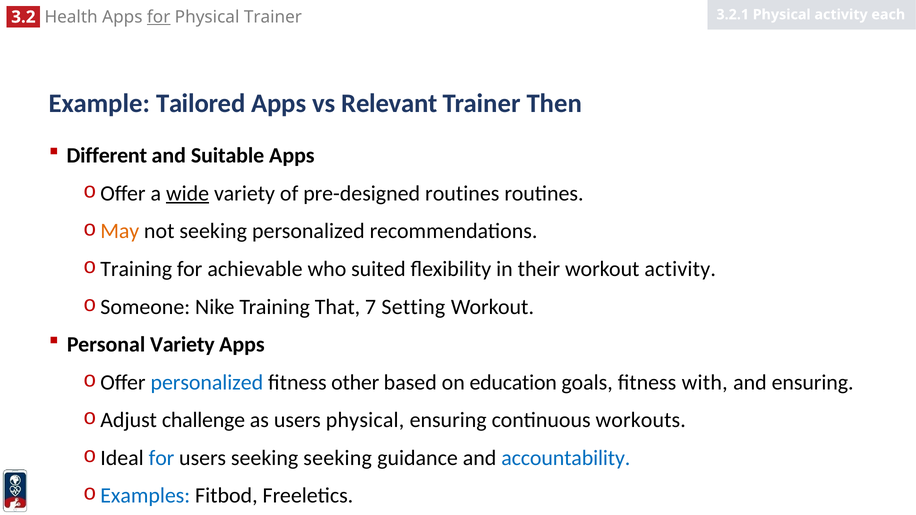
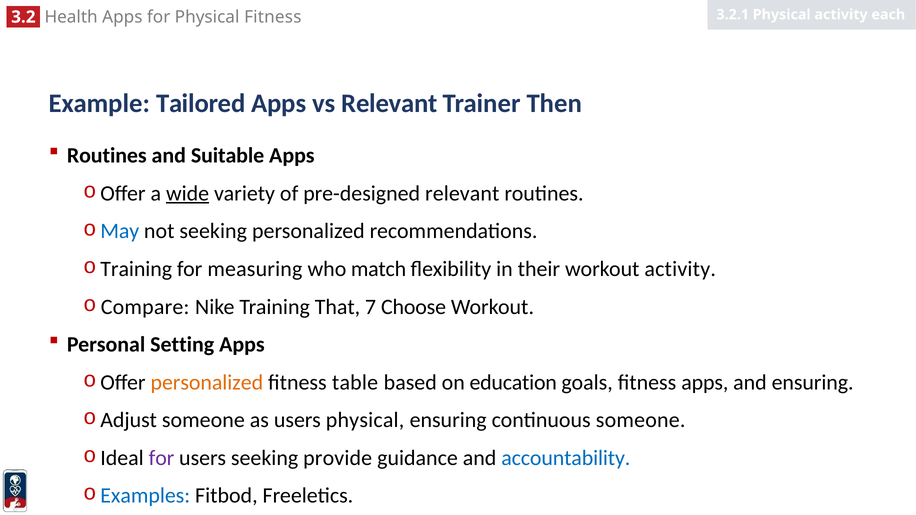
for underline: present -> none (159, 17)
Physical Trainer: Trainer -> Fitness (273, 17)
Different: Different -> Routines (107, 156)
pre-designed routines: routines -> relevant (462, 194)
May colour: orange -> blue (120, 231)
achievable: achievable -> measuring (255, 269)
suited: suited -> match (379, 269)
Someone: Someone -> Compare (145, 307)
Setting: Setting -> Choose (414, 307)
Personal Variety: Variety -> Setting (182, 345)
personalized colour: blue -> orange (207, 382)
other: other -> table (355, 382)
fitness with: with -> apps (705, 382)
Adjust challenge: challenge -> someone (203, 420)
continuous workouts: workouts -> someone (641, 420)
for colour: blue -> purple (162, 458)
seeking seeking: seeking -> provide (338, 458)
